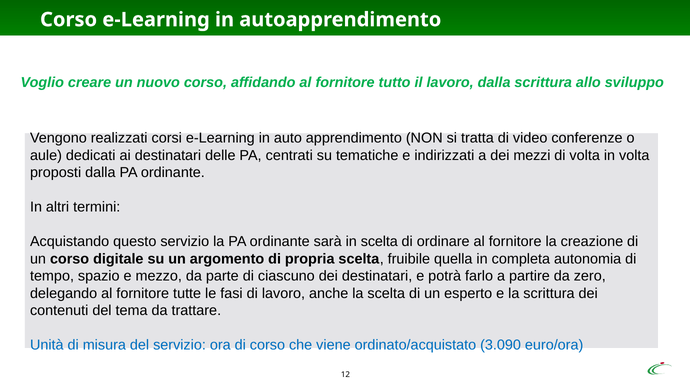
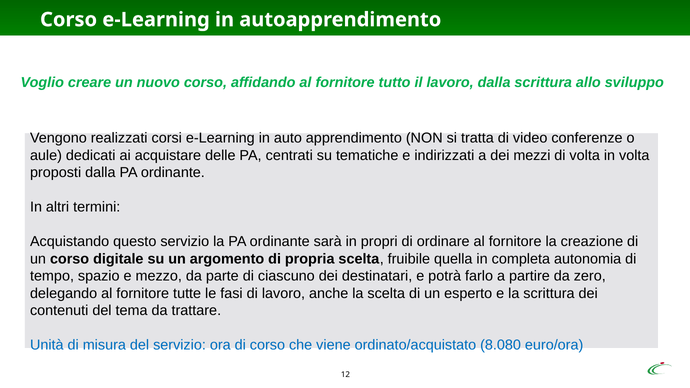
ai destinatari: destinatari -> acquistare (168, 155)
in scelta: scelta -> propri (379, 242)
3.090: 3.090 -> 8.080 (501, 345)
